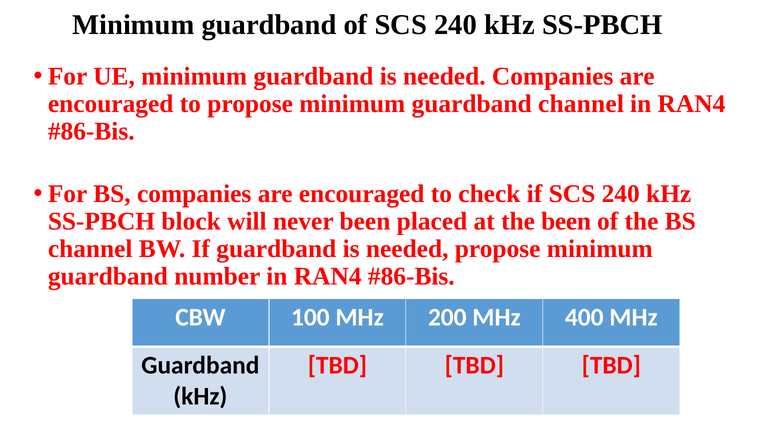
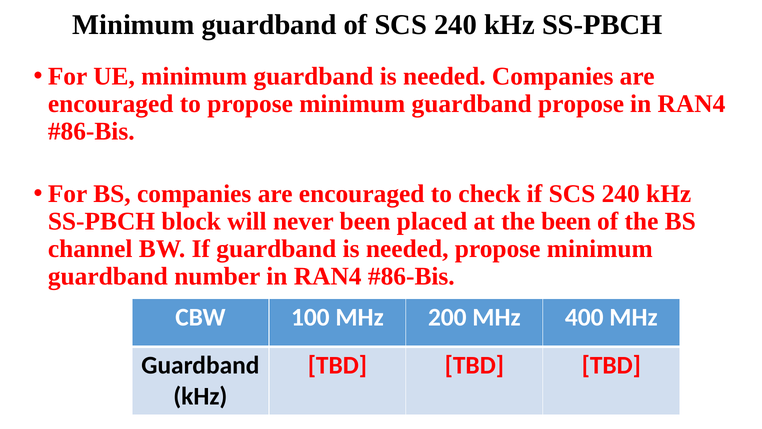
guardband channel: channel -> propose (581, 104)
